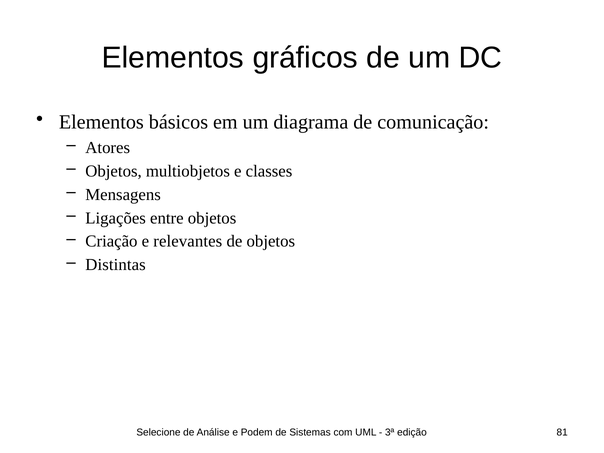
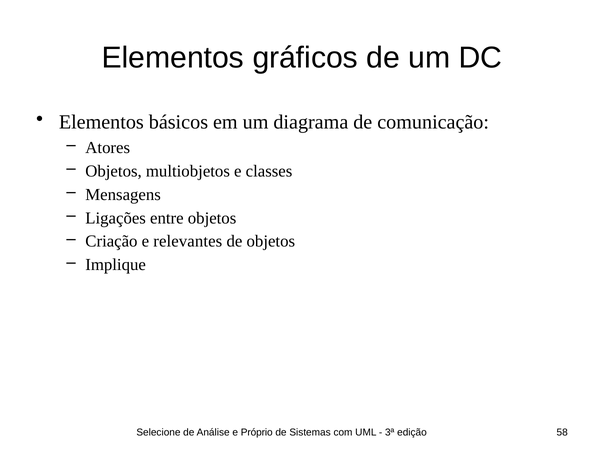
Distintas: Distintas -> Implique (116, 265)
Podem: Podem -> Próprio (257, 433)
81: 81 -> 58 (562, 433)
